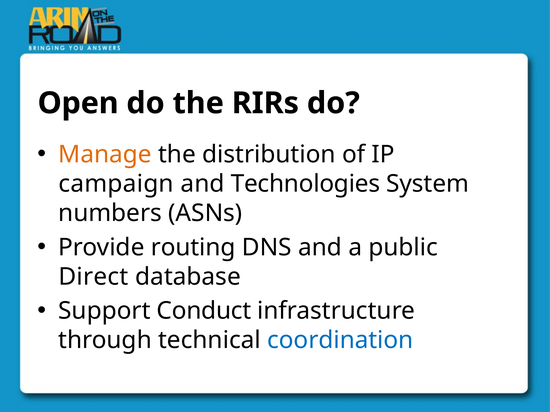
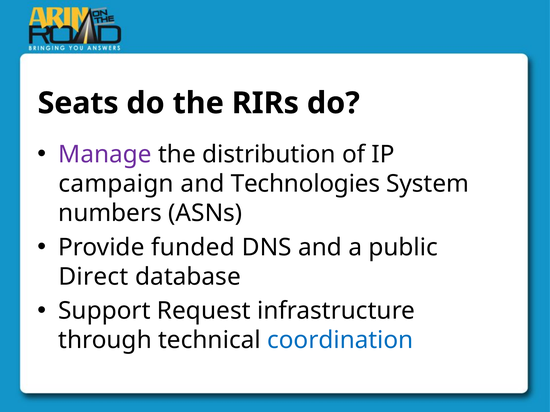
Open: Open -> Seats (78, 103)
Manage colour: orange -> purple (105, 155)
routing: routing -> funded (193, 248)
Conduct: Conduct -> Request (204, 311)
